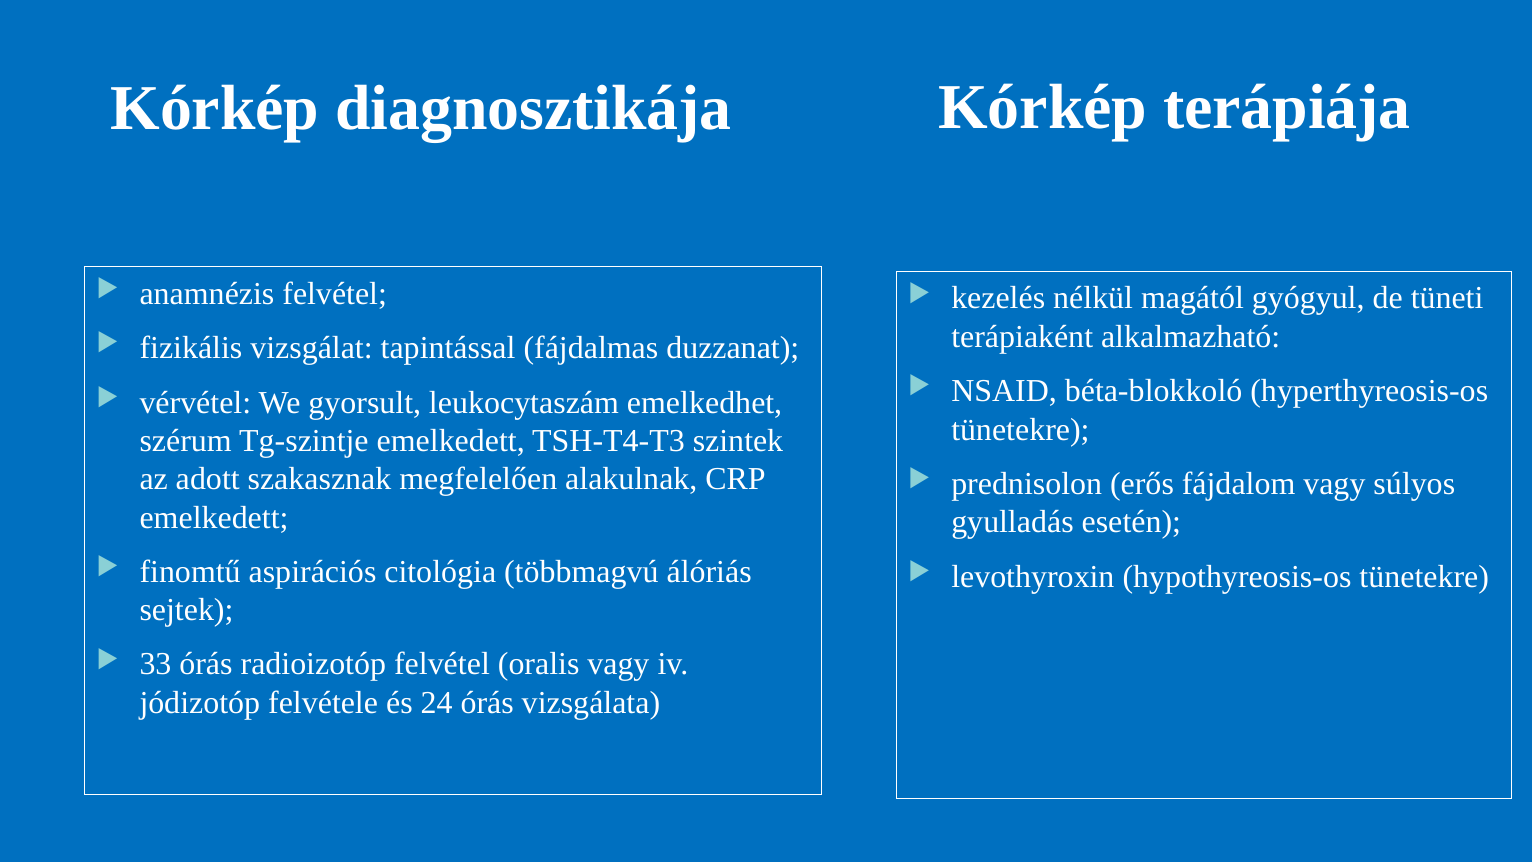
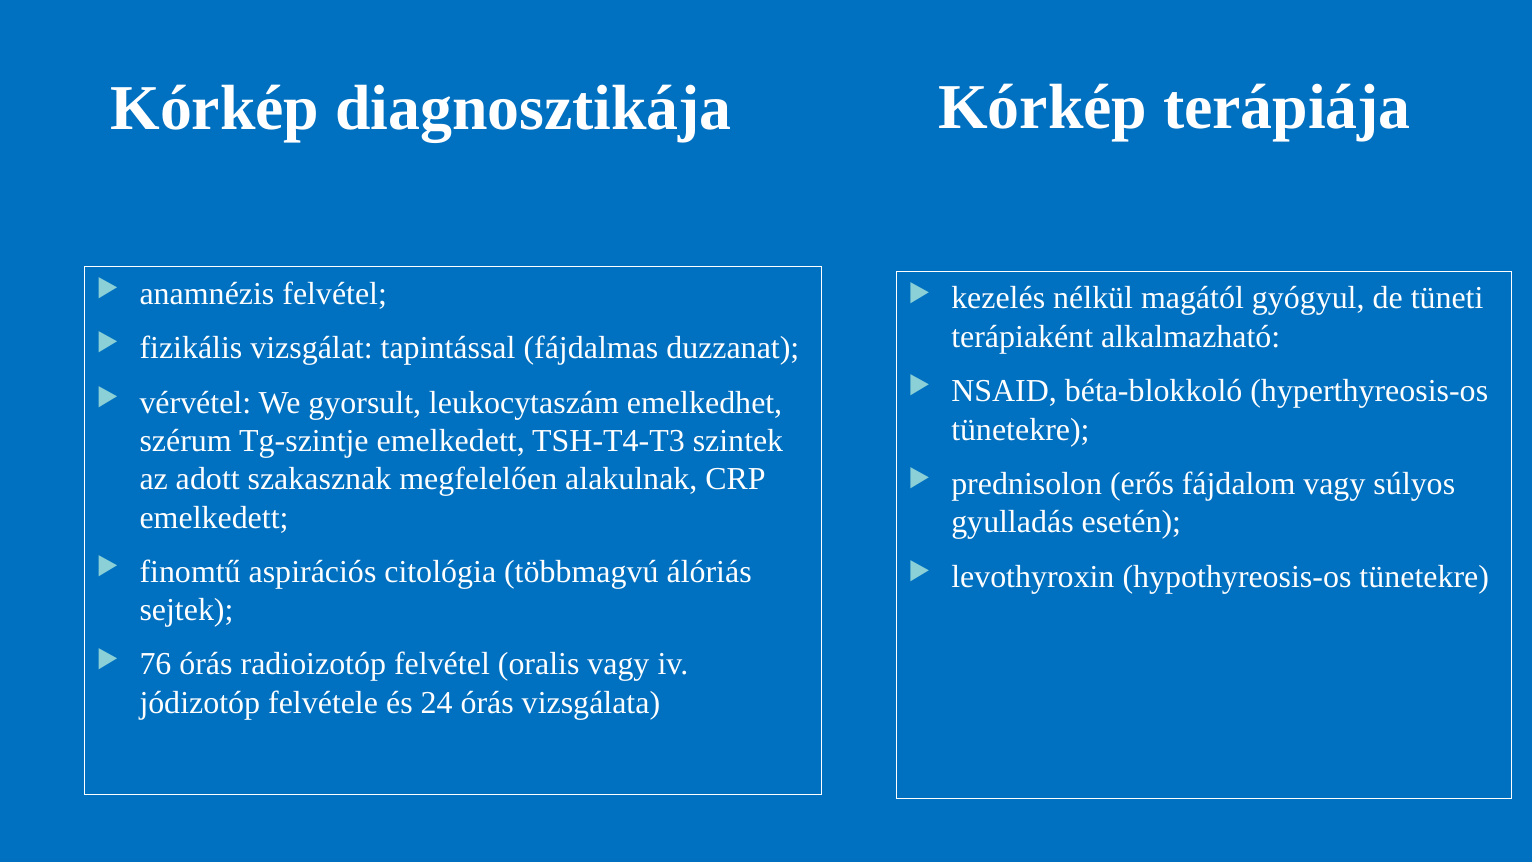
33: 33 -> 76 (155, 664)
